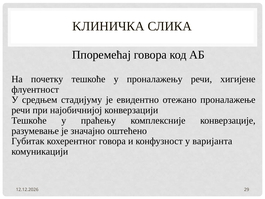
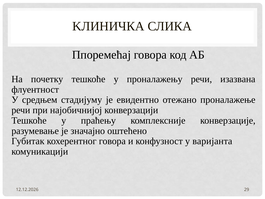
хигијене: хигијене -> изазвана (238, 79)
